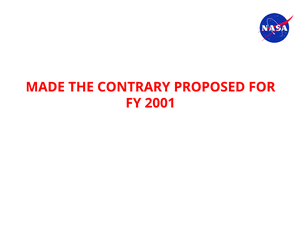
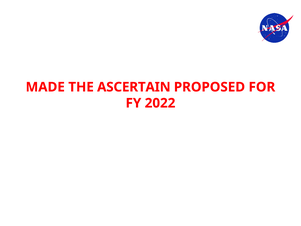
CONTRARY: CONTRARY -> ASCERTAIN (134, 87)
2001: 2001 -> 2022 (160, 103)
